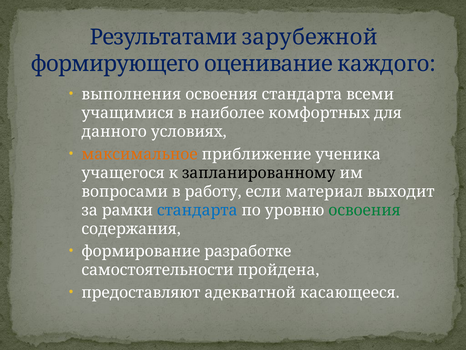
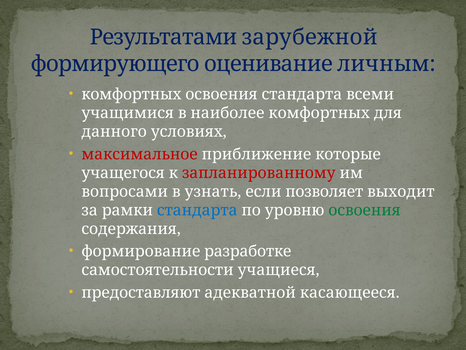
каждого: каждого -> личным (387, 64)
выполнения: выполнения -> комфортных (131, 94)
максимальное colour: orange -> red (140, 154)
ученика: ученика -> которые (348, 154)
запланированному colour: black -> red (259, 173)
работу: работу -> узнать (213, 191)
материал: материал -> позволяет (324, 191)
пройдена: пройдена -> учащиеся (279, 270)
